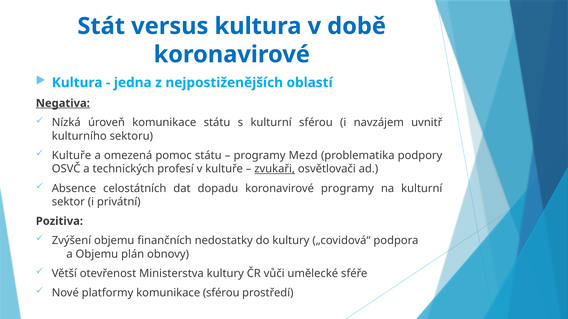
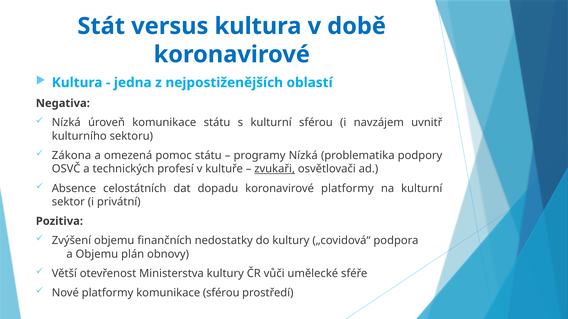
Negativa underline: present -> none (63, 103)
Kultuře: Kultuře -> Zákona (71, 156)
programy Mezd: Mezd -> Nízká (303, 156)
koronavirové programy: programy -> platformy (347, 189)
